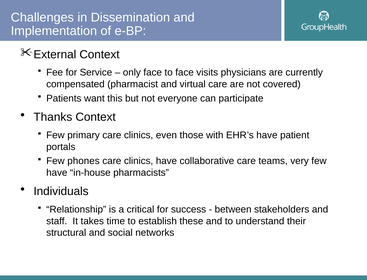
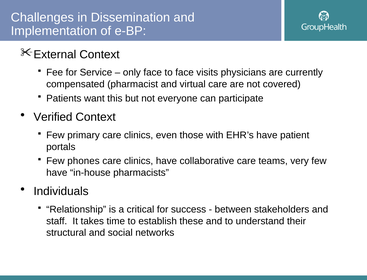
Thanks: Thanks -> Verified (53, 117)
